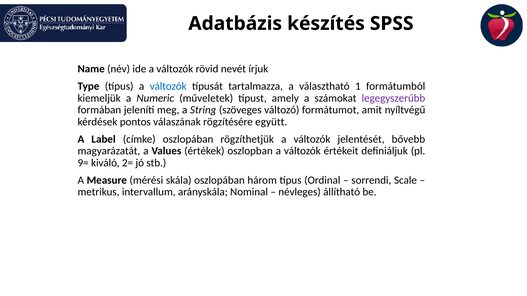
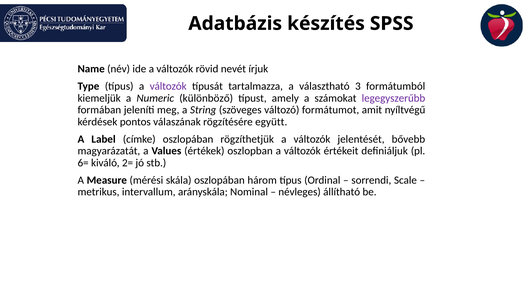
változók colour: blue -> purple (168, 86)
1: 1 -> 3 (358, 86)
műveletek: műveletek -> különböző (206, 98)
9=: 9= -> 6= (83, 163)
